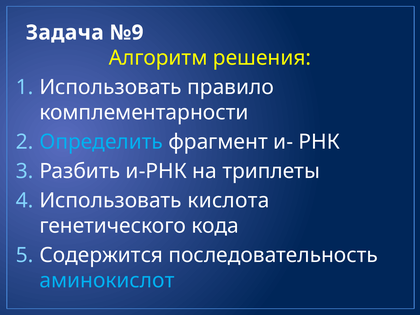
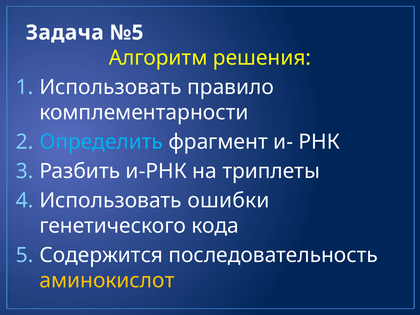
№9: №9 -> №5 (127, 33)
кислота: кислота -> ошибки (228, 201)
аминокислот colour: light blue -> yellow (107, 281)
